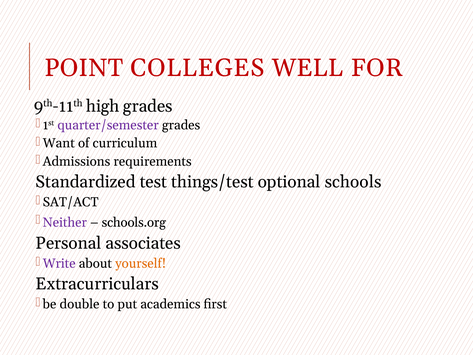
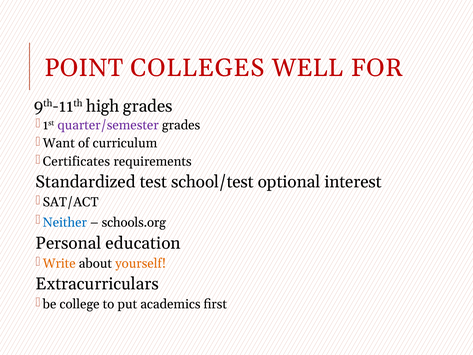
Admissions: Admissions -> Certificates (76, 161)
things/test: things/test -> school/test (213, 182)
schools: schools -> interest (353, 182)
Neither colour: purple -> blue (65, 222)
associates: associates -> education (143, 243)
Write colour: purple -> orange (59, 263)
double: double -> college (80, 304)
